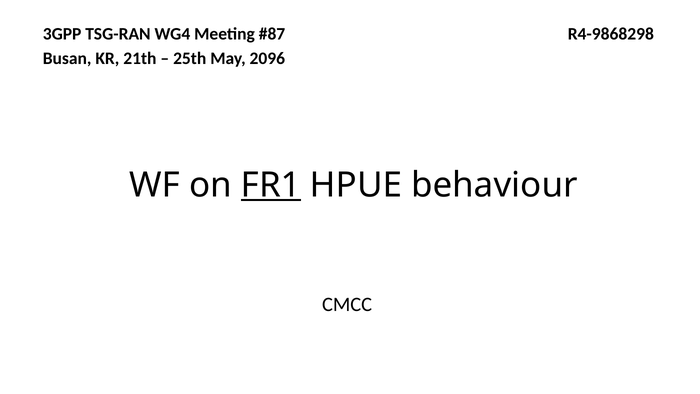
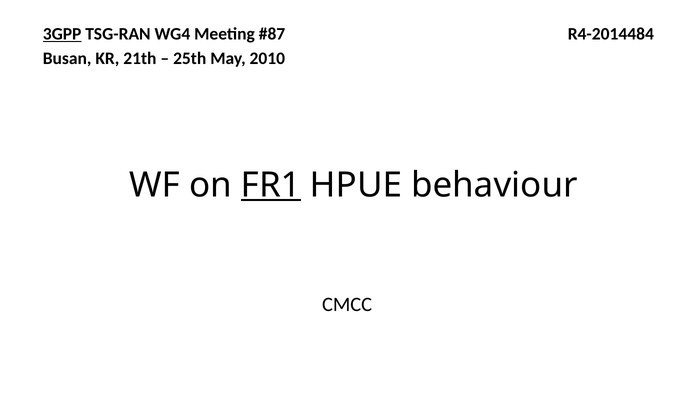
3GPP underline: none -> present (62, 34)
R4-9868298: R4-9868298 -> R4-2014484 (611, 34)
2096: 2096 -> 2010 (267, 58)
